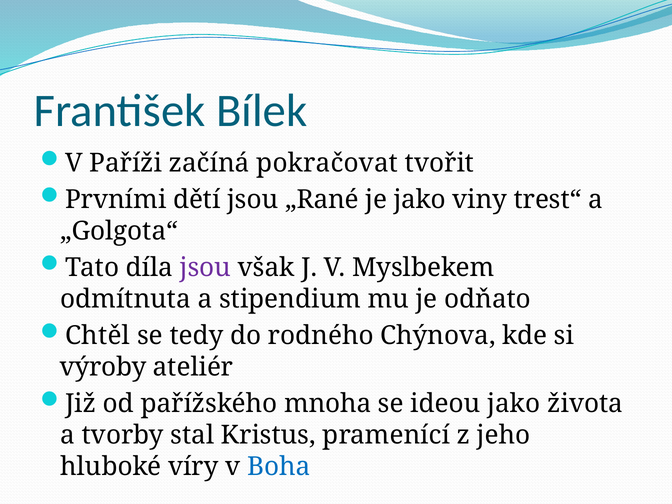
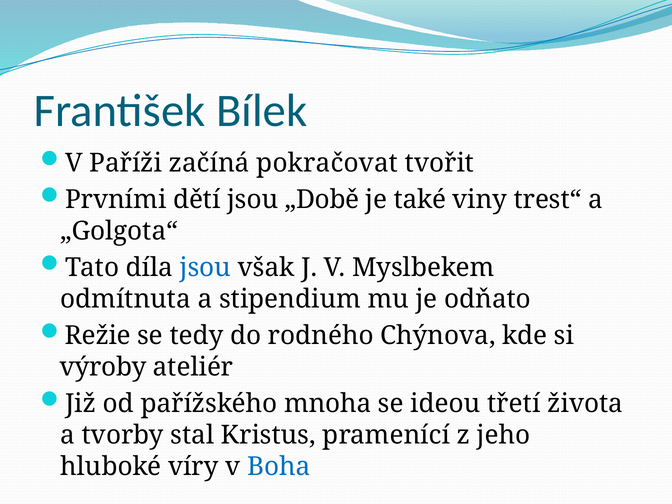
„Rané: „Rané -> „Době (322, 200)
je jako: jako -> také (420, 200)
jsou colour: purple -> blue (205, 268)
Chtěl: Chtěl -> Režie (98, 336)
ideou jako: jako -> třetí (514, 404)
